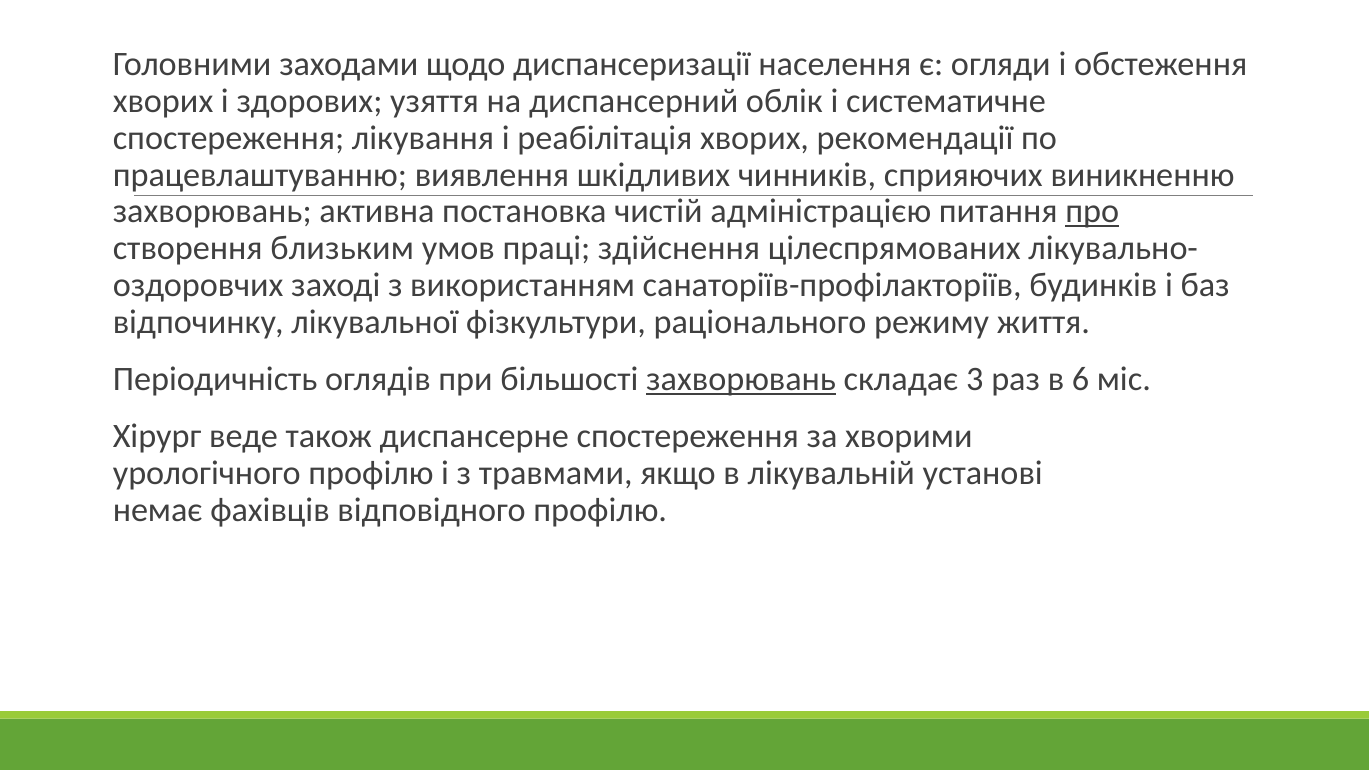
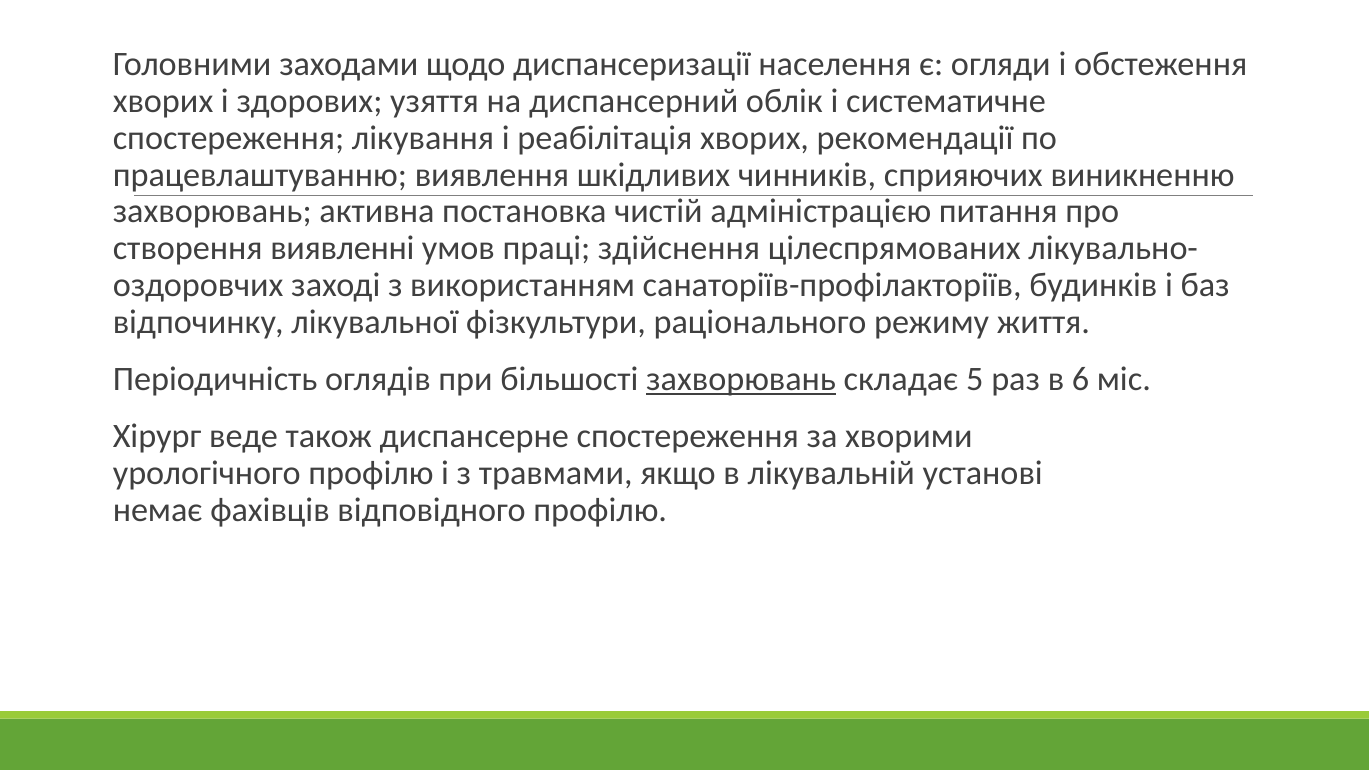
про underline: present -> none (1092, 212)
близьким: близьким -> виявленні (342, 249)
3: 3 -> 5 (975, 379)
